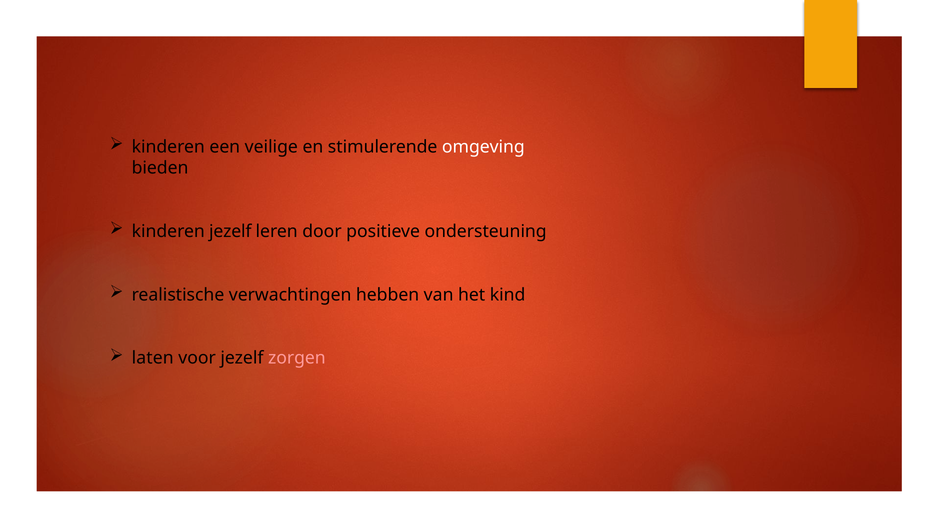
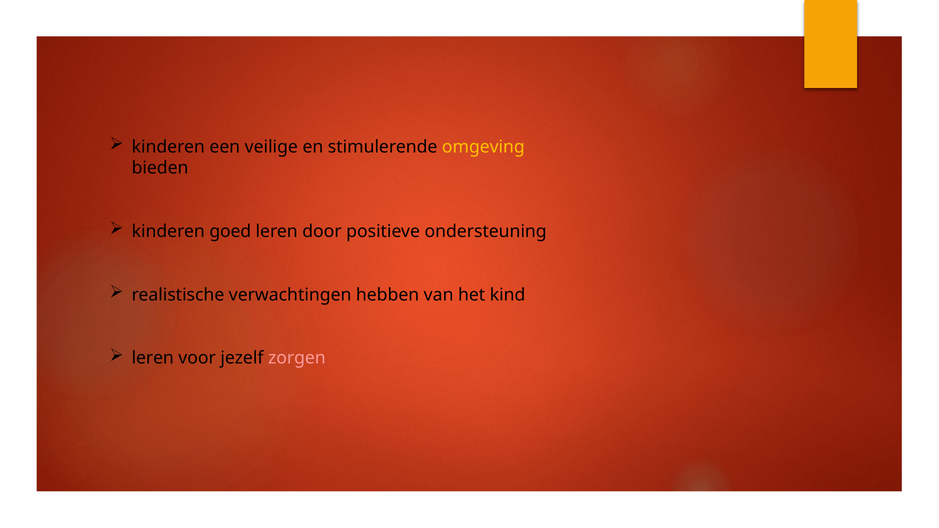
omgeving colour: white -> yellow (483, 147)
kinderen jezelf: jezelf -> goed (230, 231)
laten: laten -> leren (153, 358)
